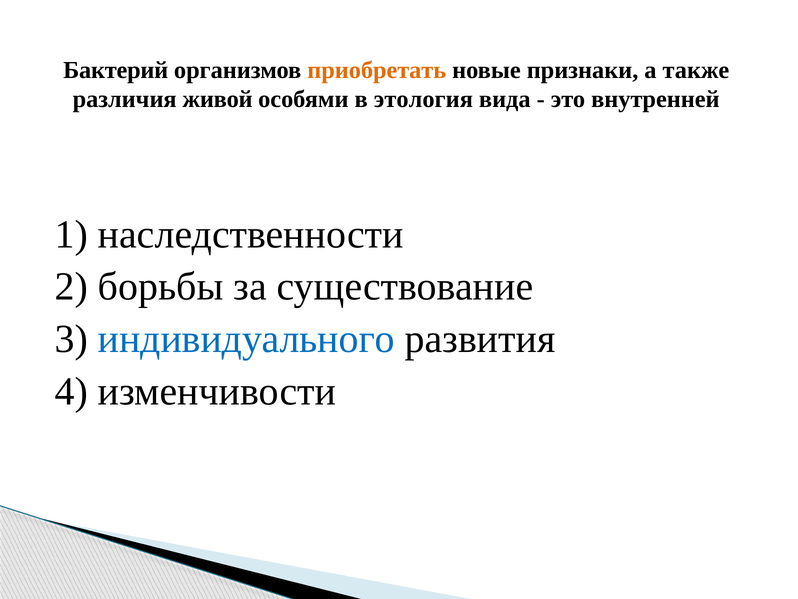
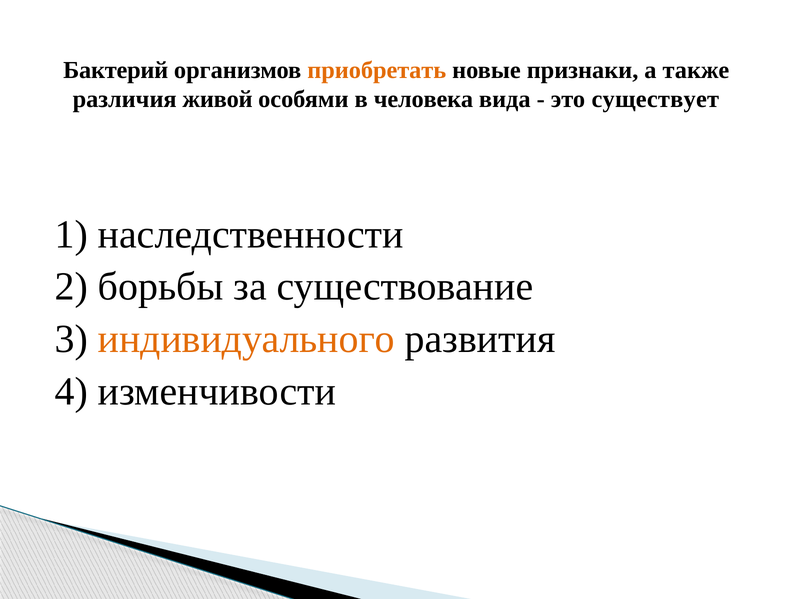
этология: этология -> человека (424, 99)
внутренней: внутренней -> существует (655, 99)
индивидуального colour: blue -> orange (246, 339)
